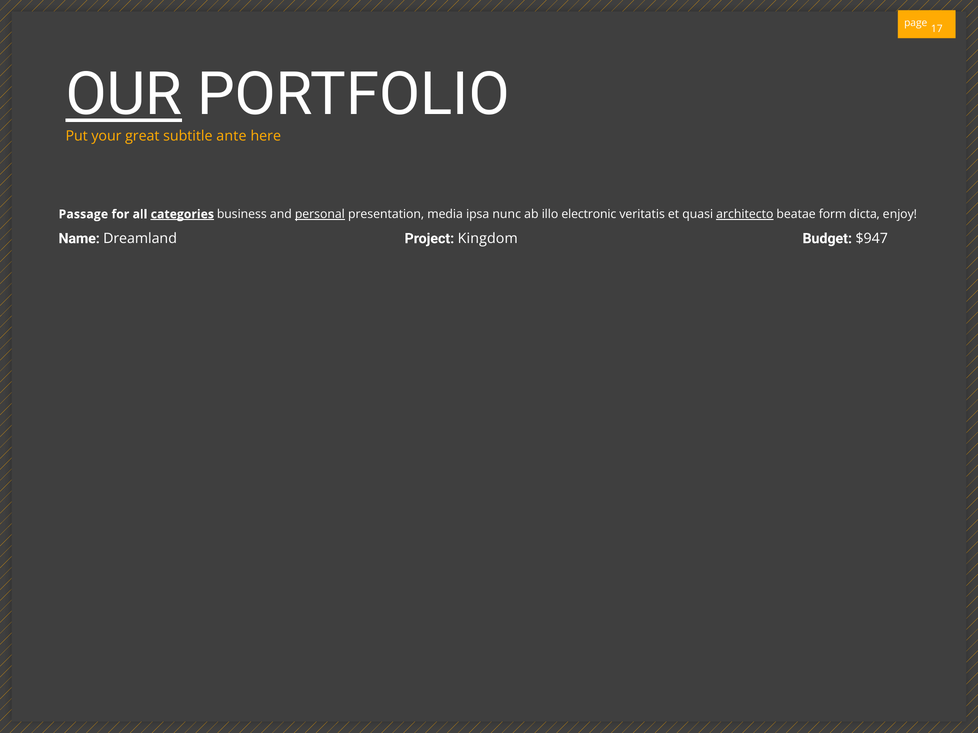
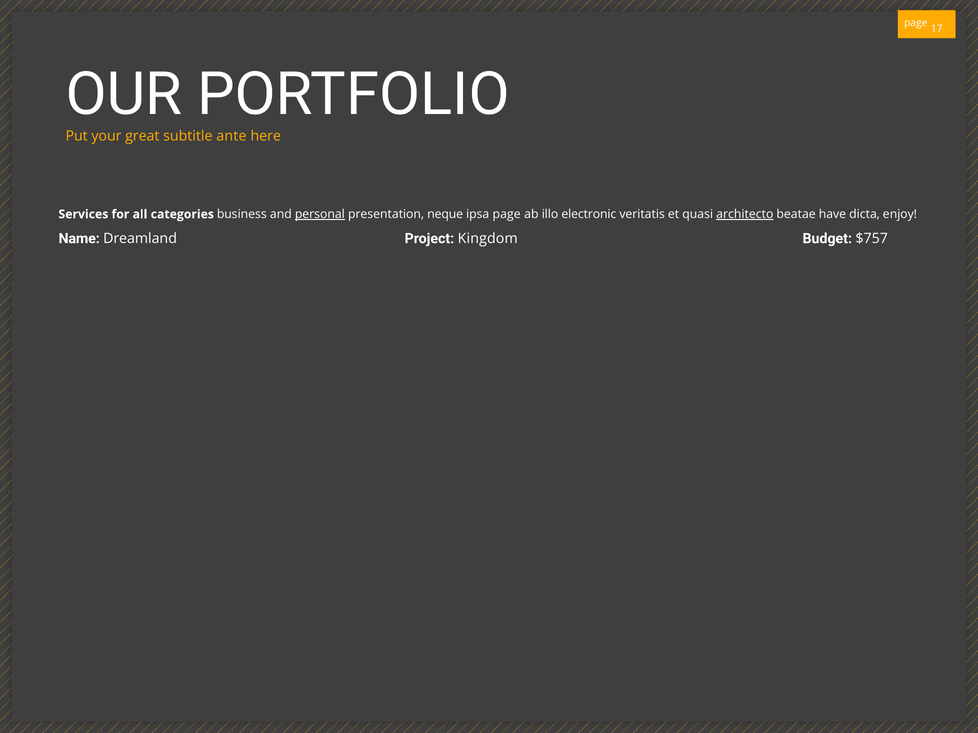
OUR underline: present -> none (124, 95)
Passage: Passage -> Services (83, 214)
categories underline: present -> none (182, 214)
media: media -> neque (445, 214)
ipsa nunc: nunc -> page (507, 214)
form: form -> have (832, 214)
$947: $947 -> $757 (872, 239)
